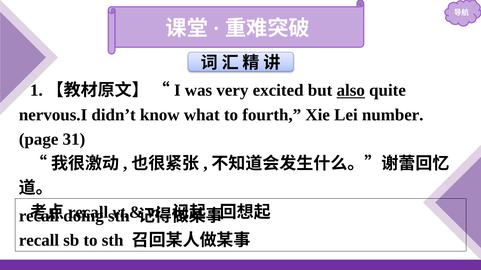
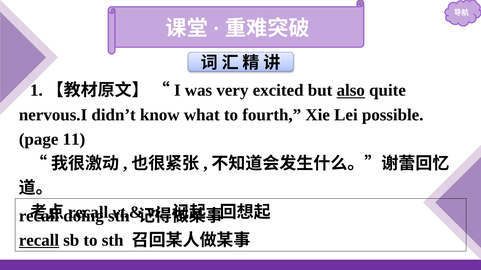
number: number -> possible (393, 115)
31: 31 -> 11 (74, 139)
recall underline: none -> present (39, 241)
